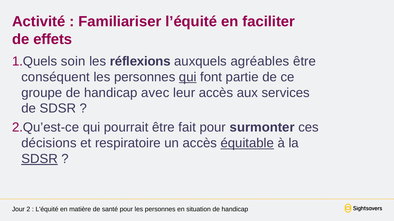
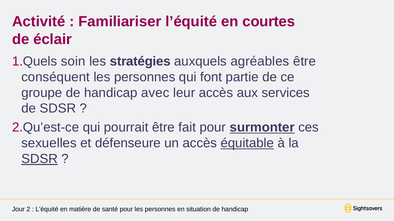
faciliter: faciliter -> courtes (269, 22)
effets: effets -> éclair (53, 39)
réflexions: réflexions -> stratégies (140, 61)
qui underline: present -> none (188, 77)
surmonter underline: none -> present (262, 128)
décisions: décisions -> sexuelles (49, 144)
respiratoire: respiratoire -> défenseure (128, 144)
